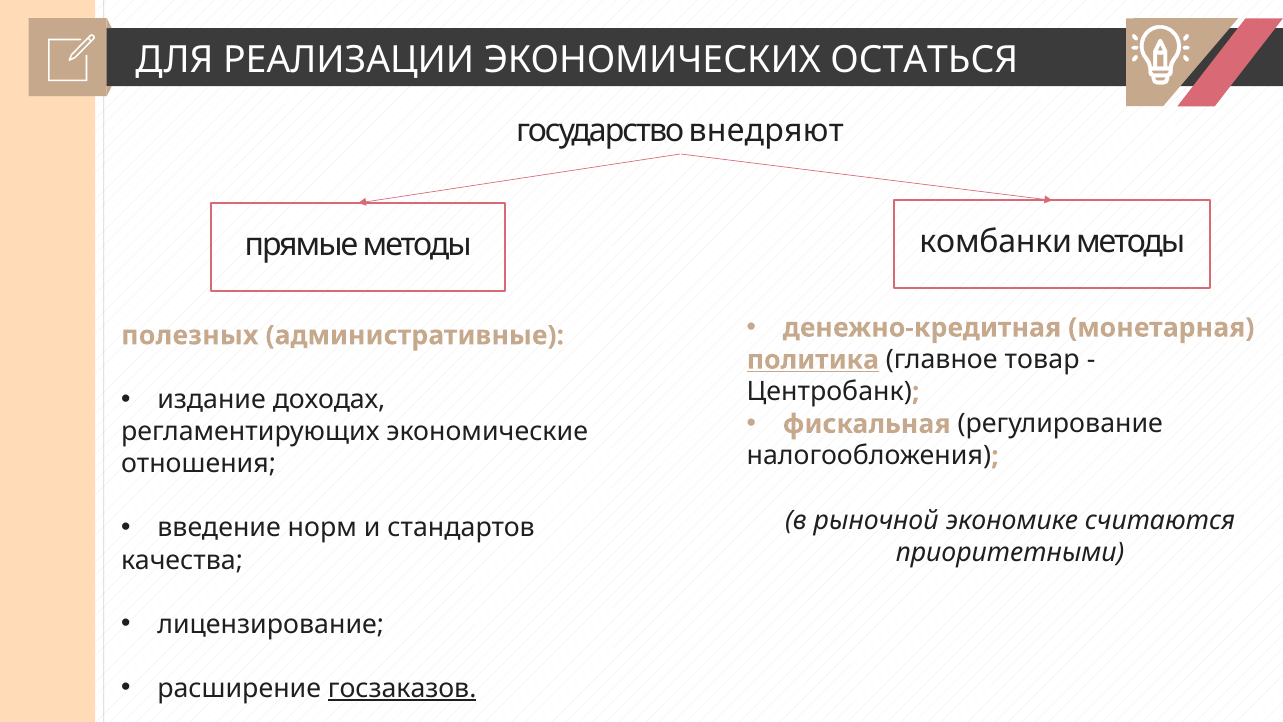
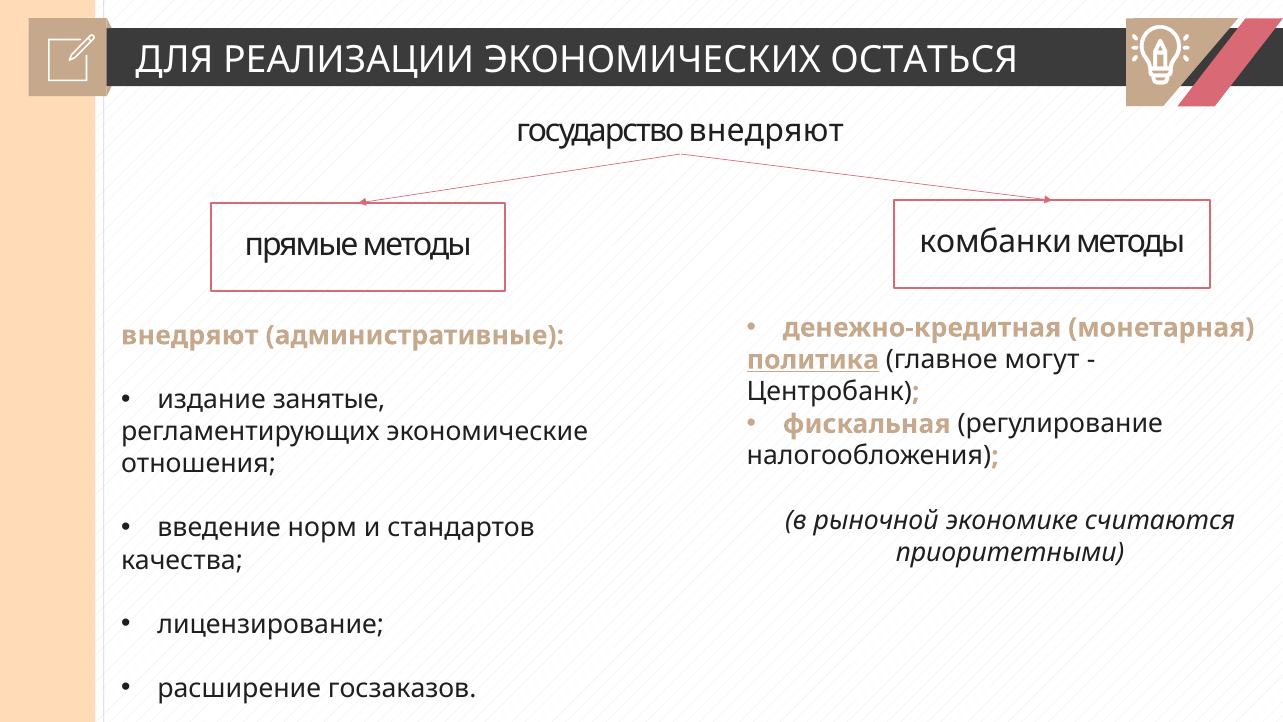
полезных: полезных -> внедряют (190, 335)
товар: товар -> могут (1042, 360)
доходах: доходах -> занятые (329, 400)
госзаказов underline: present -> none (402, 688)
